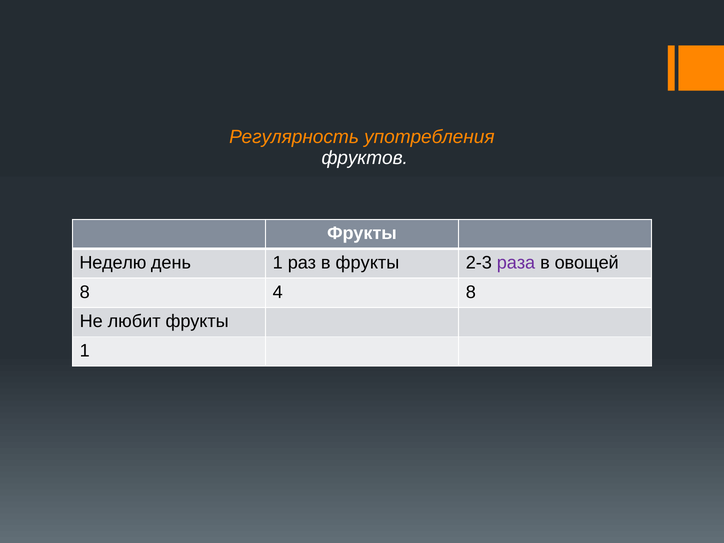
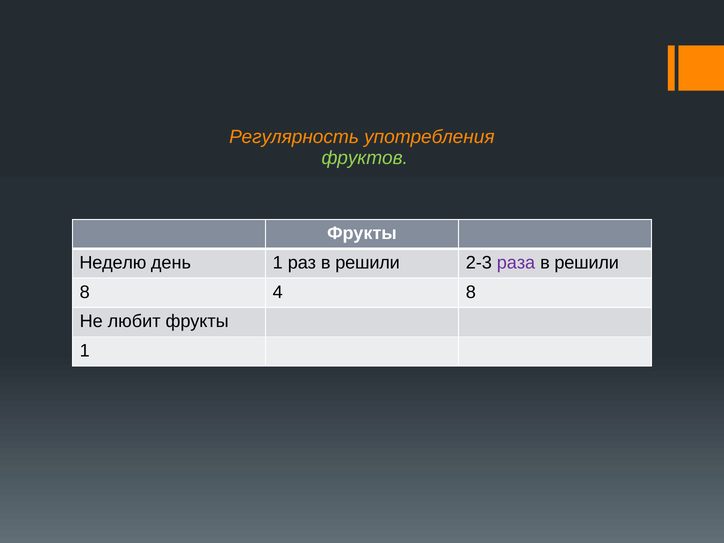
фруктов colour: white -> light green (365, 158)
раз в фрукты: фрукты -> решили (368, 263)
овощей: овощей -> решили (587, 263)
